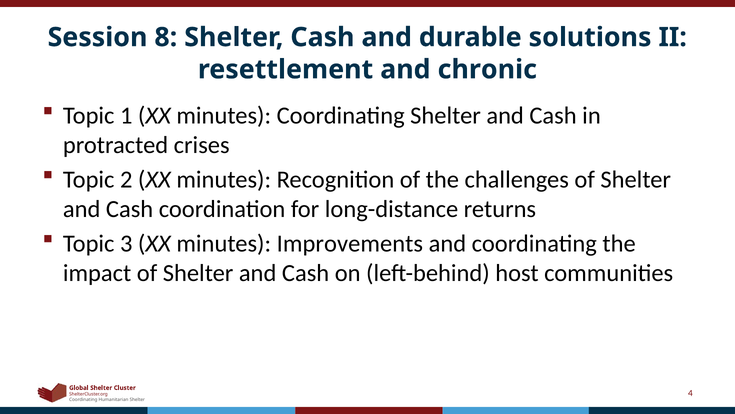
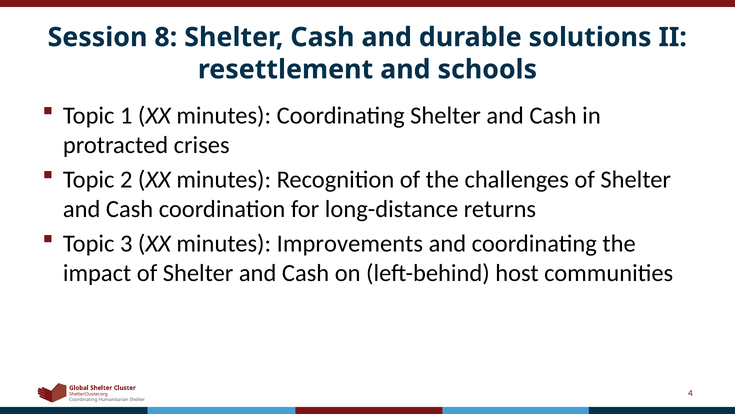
chronic: chronic -> schools (487, 69)
